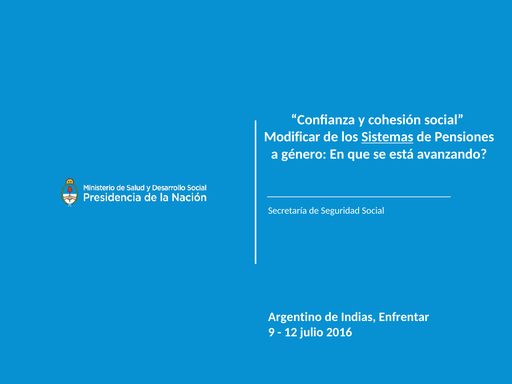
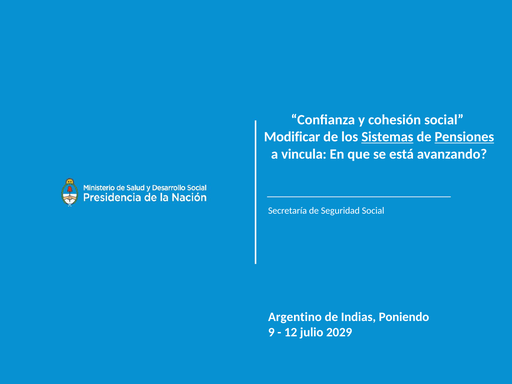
Pensiones underline: none -> present (464, 137)
género: género -> vincula (304, 154)
Enfrentar: Enfrentar -> Poniendo (404, 317)
2016: 2016 -> 2029 (339, 332)
